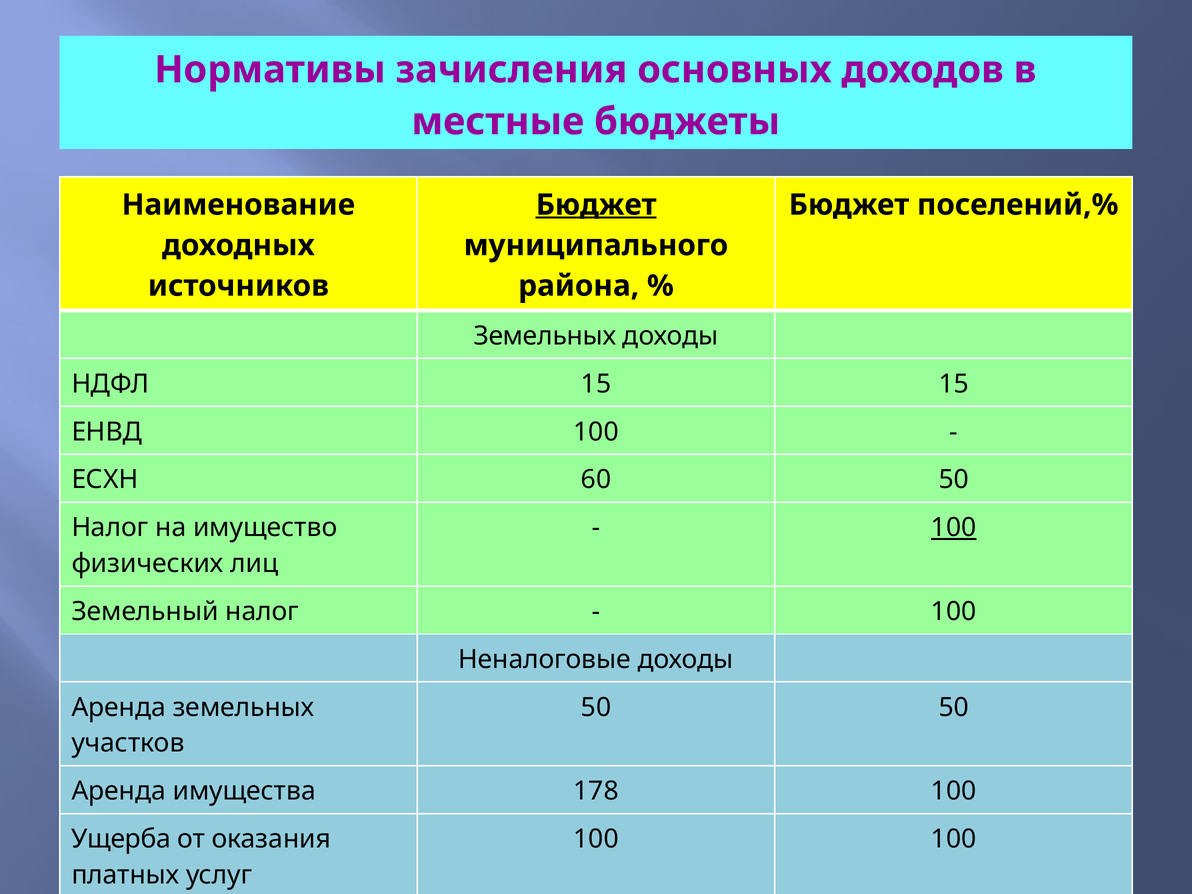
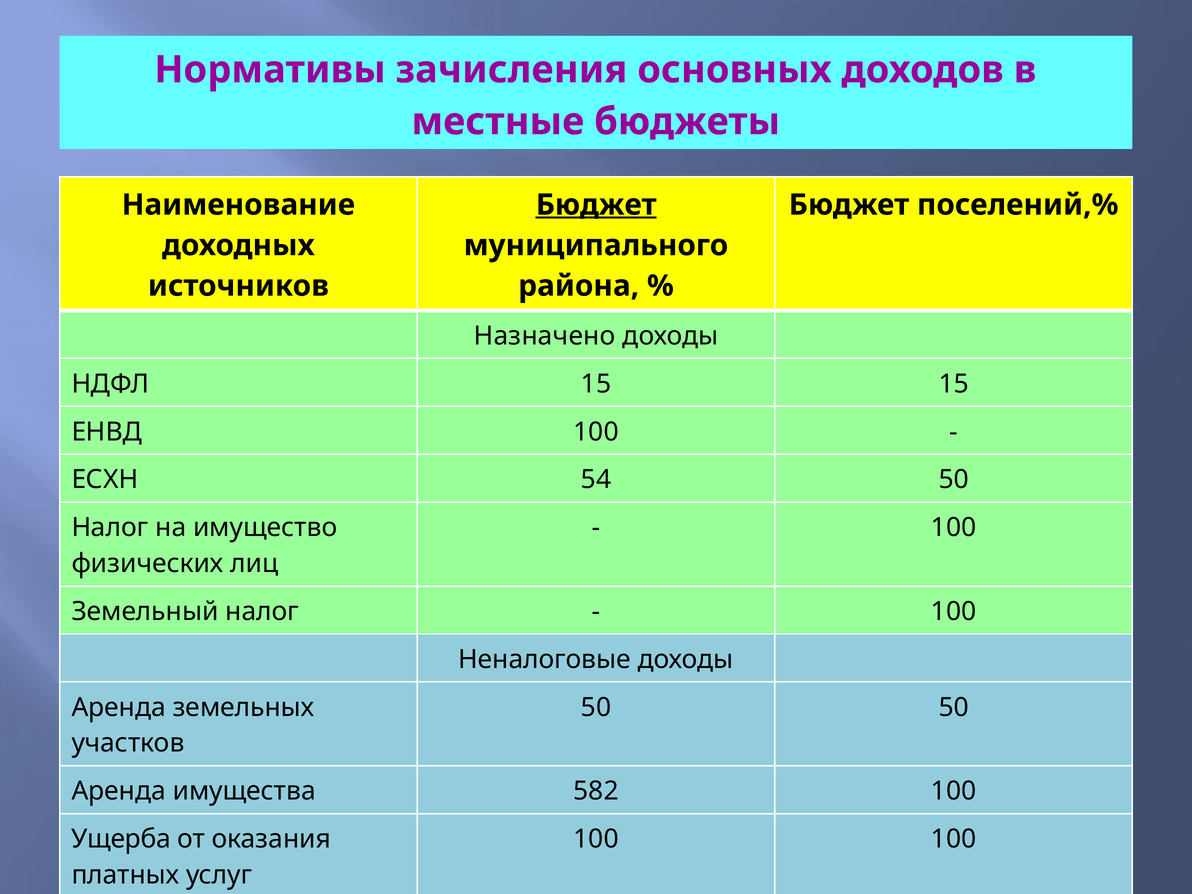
Земельных: Земельных -> Назначено (545, 336)
60: 60 -> 54 (596, 480)
100 underline: present -> none (954, 528)
178: 178 -> 582 (596, 791)
